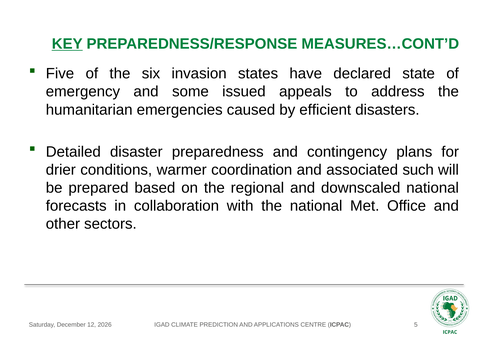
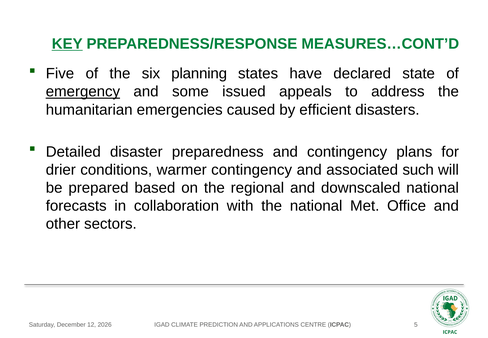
invasion: invasion -> planning (199, 74)
emergency underline: none -> present (83, 92)
warmer coordination: coordination -> contingency (252, 170)
